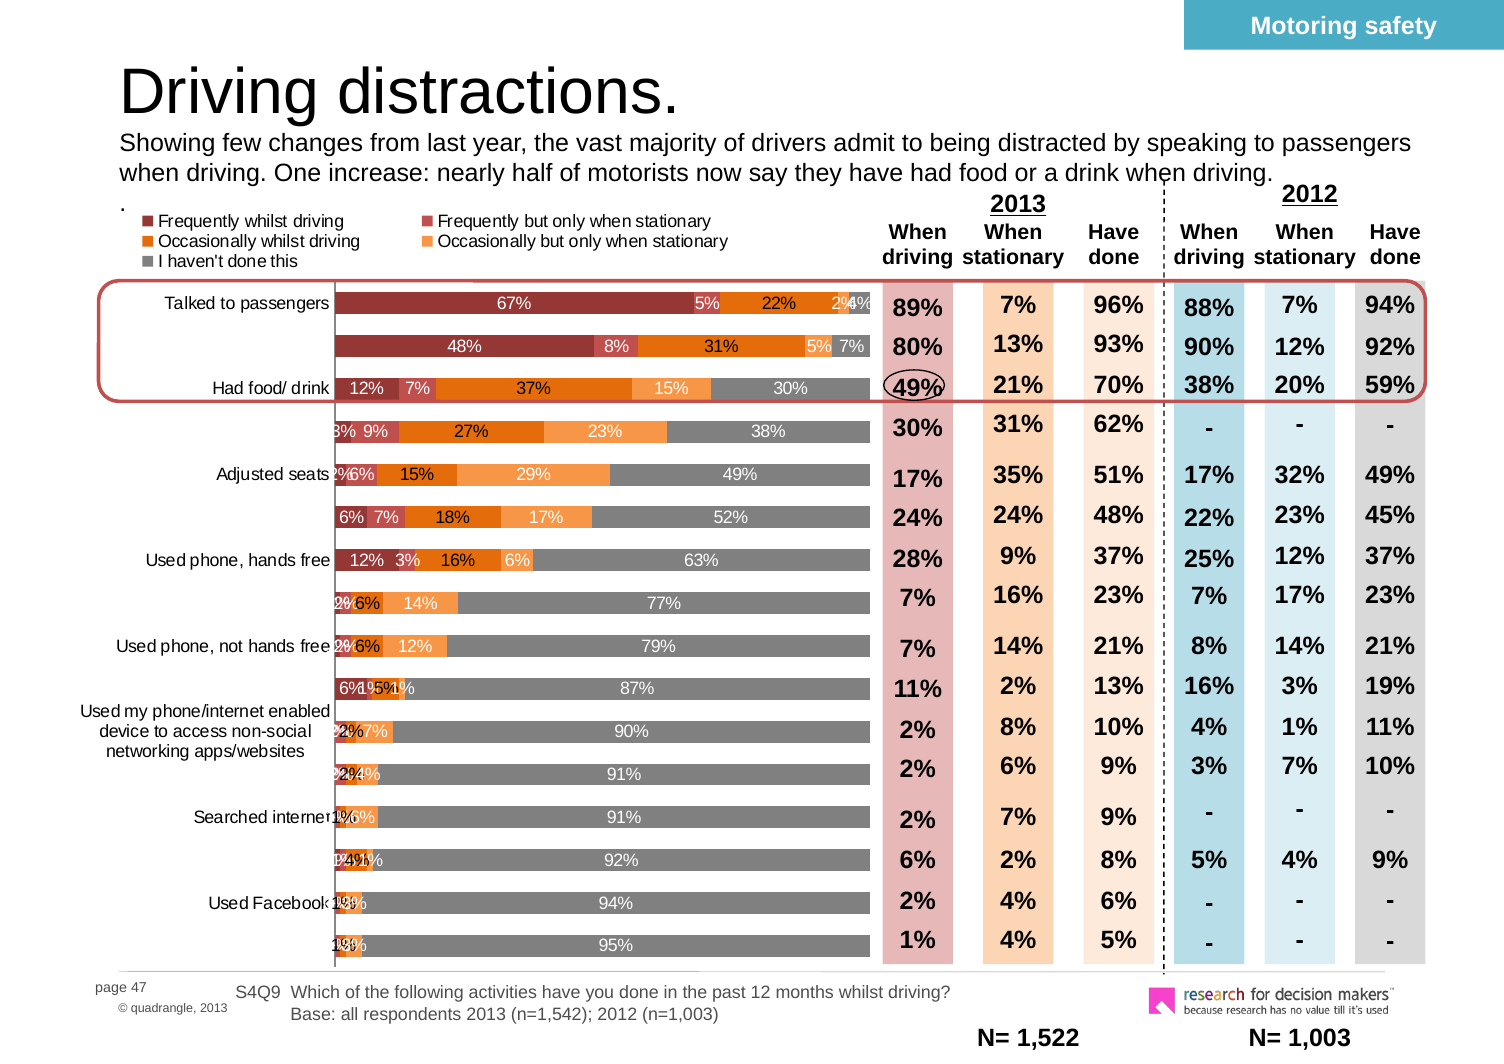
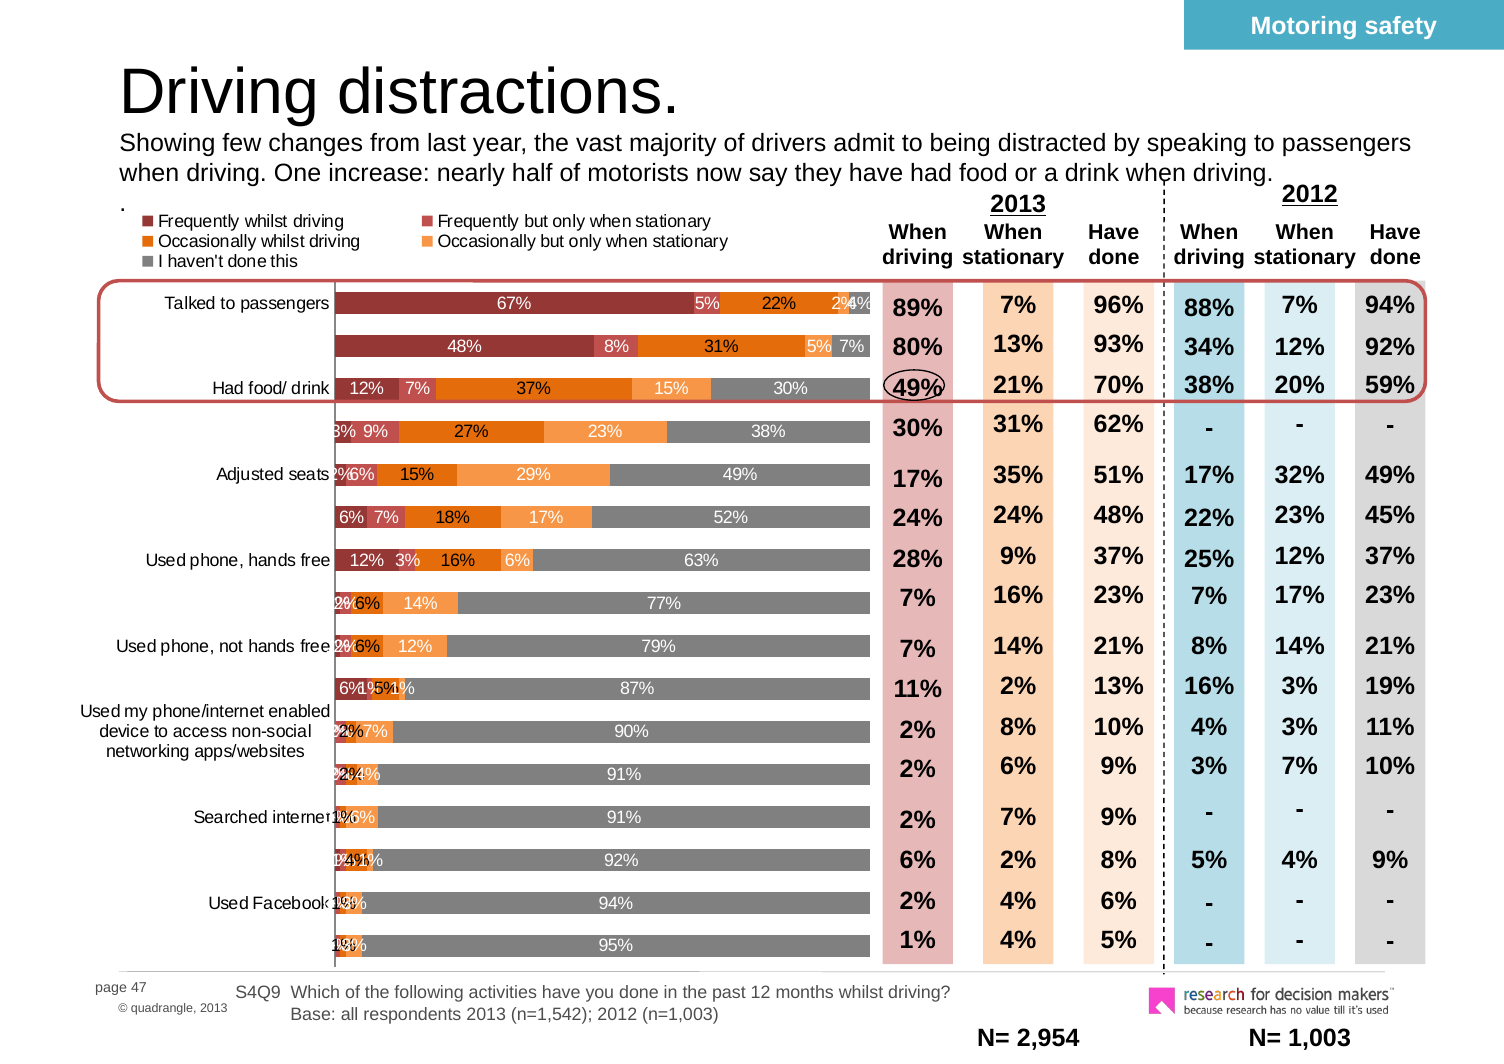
90%: 90% -> 34% (1209, 347)
1%: 1% -> 3% (1300, 727)
1,522: 1,522 -> 2,954 (1048, 1039)
